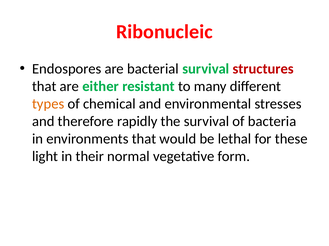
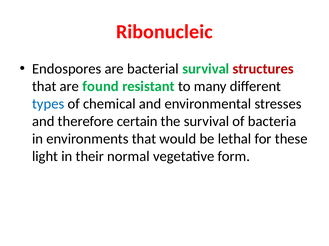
either: either -> found (101, 87)
types colour: orange -> blue (48, 104)
rapidly: rapidly -> certain (137, 122)
